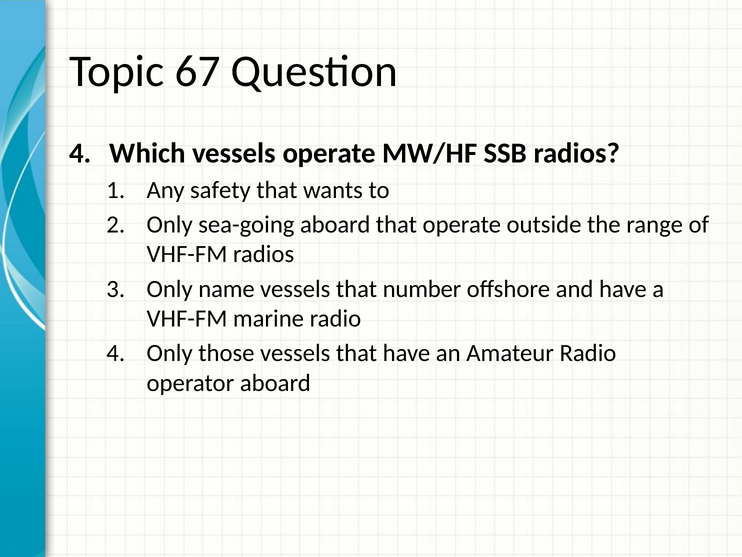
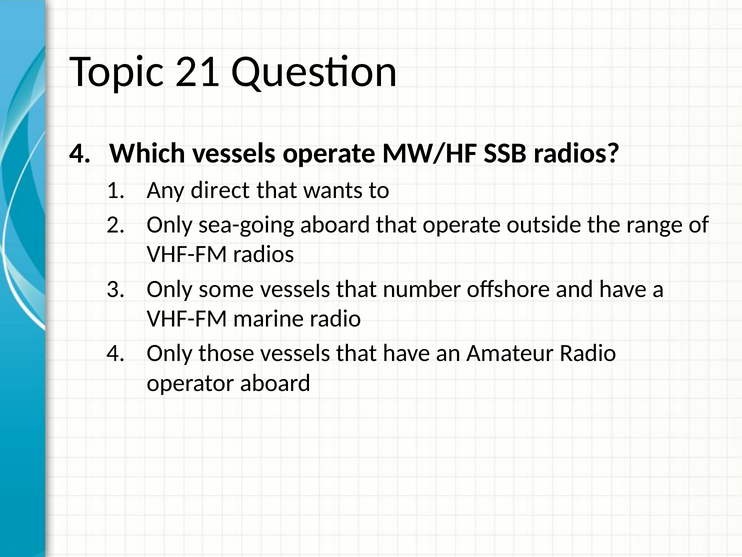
67: 67 -> 21 (198, 71)
safety: safety -> direct (220, 190)
name: name -> some (226, 289)
